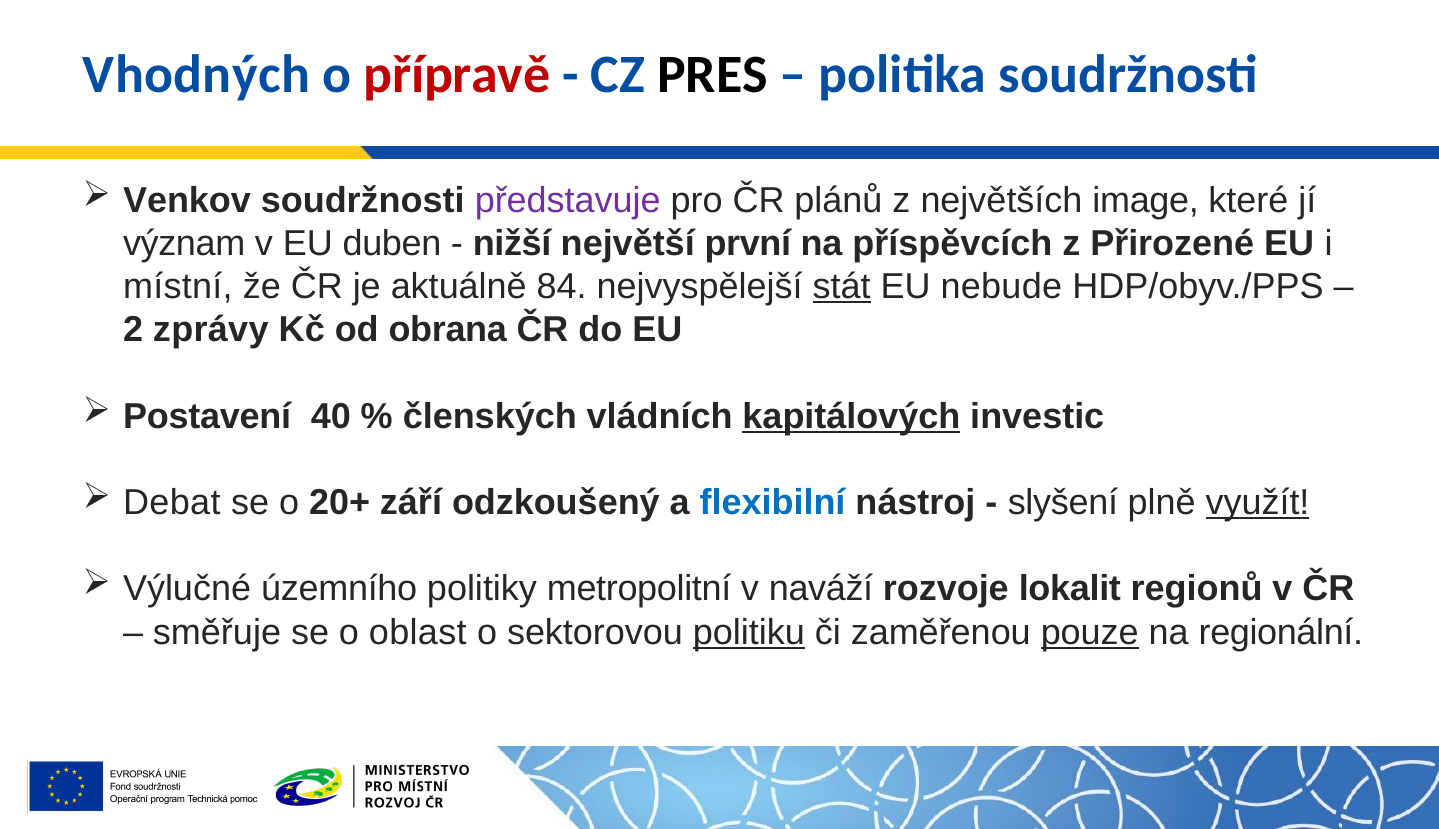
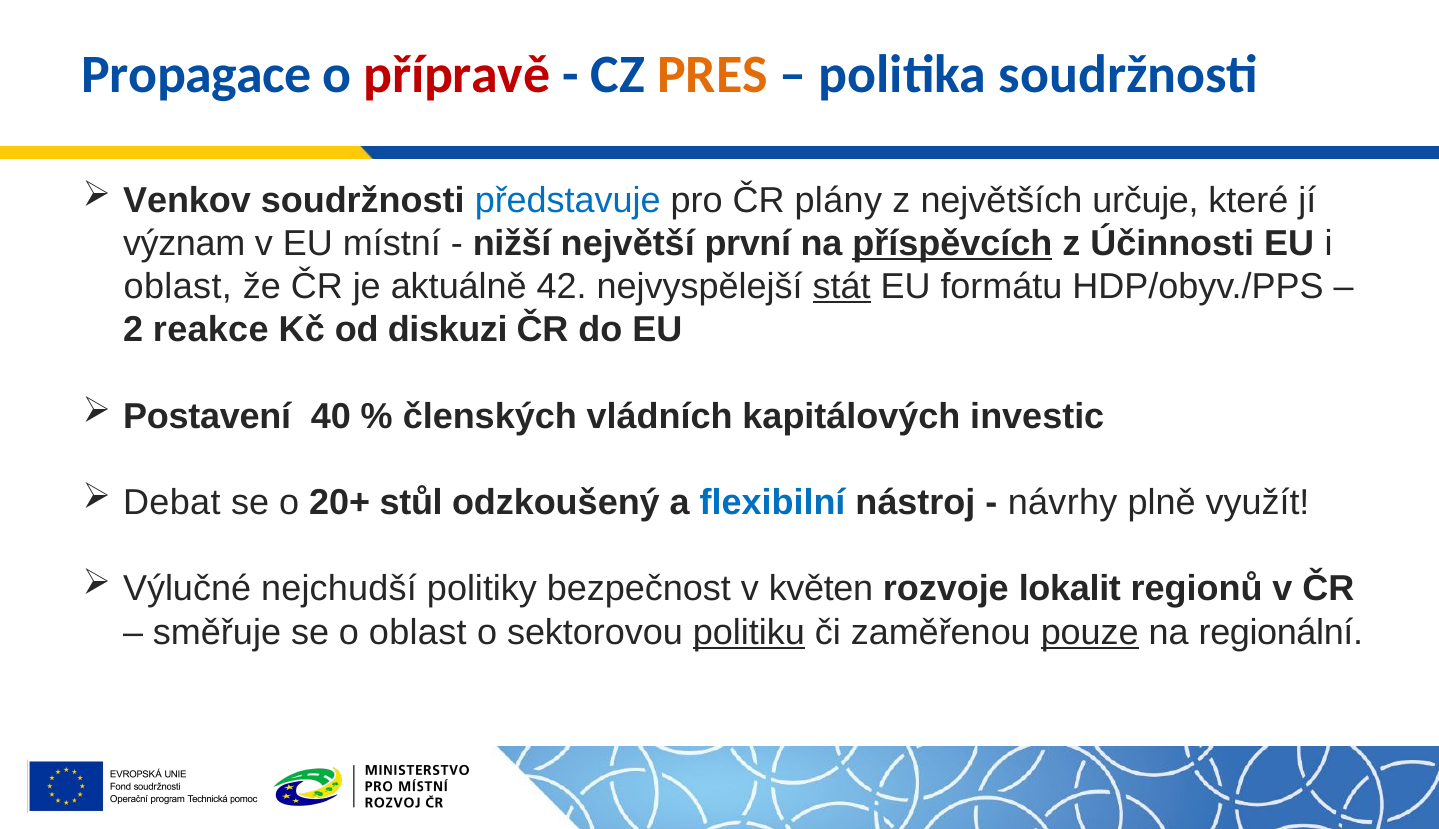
Vhodných: Vhodných -> Propagace (197, 75)
PRES colour: black -> orange (713, 75)
představuje colour: purple -> blue (568, 200)
plánů: plánů -> plány (838, 200)
image: image -> určuje (1146, 200)
duben: duben -> místní (392, 243)
příspěvcích underline: none -> present (952, 243)
Přirozené: Přirozené -> Účinnosti (1172, 243)
místní: místní -> oblast (178, 287)
84: 84 -> 42 (562, 287)
nebude: nebude -> formátu (1001, 287)
zprávy: zprávy -> reakce (211, 330)
obrana: obrana -> diskuzi (448, 330)
kapitálových underline: present -> none (851, 416)
září: září -> stůl (411, 502)
slyšení: slyšení -> návrhy (1063, 502)
využít underline: present -> none (1258, 502)
územního: územního -> nejchudší (339, 589)
metropolitní: metropolitní -> bezpečnost (639, 589)
naváží: naváží -> květen (821, 589)
